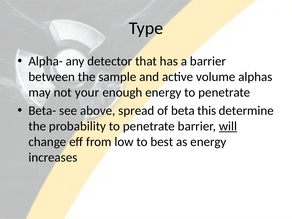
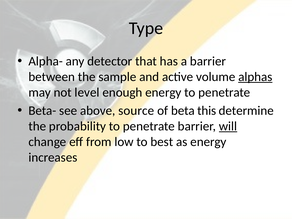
alphas underline: none -> present (255, 77)
your: your -> level (87, 92)
spread: spread -> source (136, 111)
